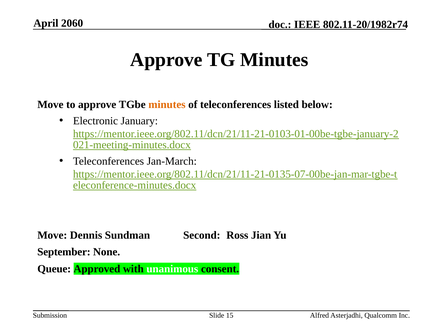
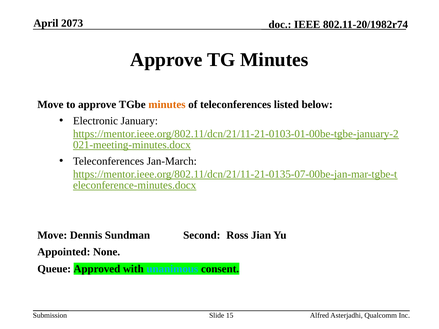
2060: 2060 -> 2073 (72, 23)
September: September -> Appointed (64, 252)
unanimous colour: white -> light blue (172, 269)
